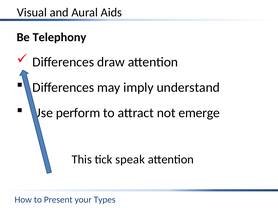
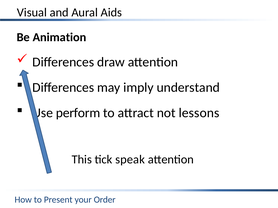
Telephony: Telephony -> Animation (59, 37)
emerge: emerge -> lessons (199, 113)
Types: Types -> Order (105, 200)
